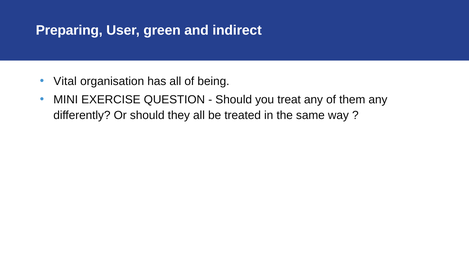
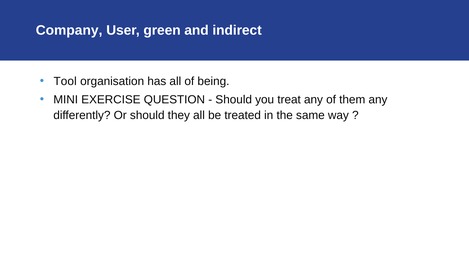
Preparing: Preparing -> Company (69, 30)
Vital: Vital -> Tool (65, 81)
